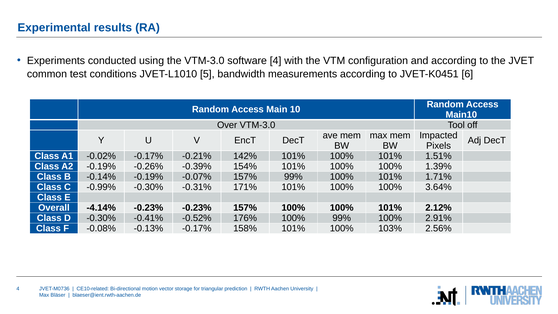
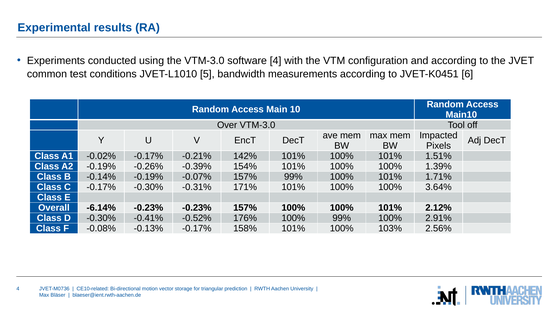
C -0.99%: -0.99% -> -0.17% (101, 187)
-4.14%: -4.14% -> -6.14% (101, 208)
